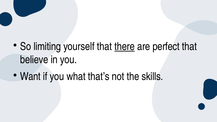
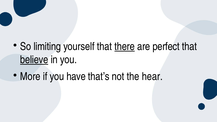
believe underline: none -> present (34, 60)
Want: Want -> More (30, 77)
what: what -> have (76, 77)
skills: skills -> hear (152, 77)
